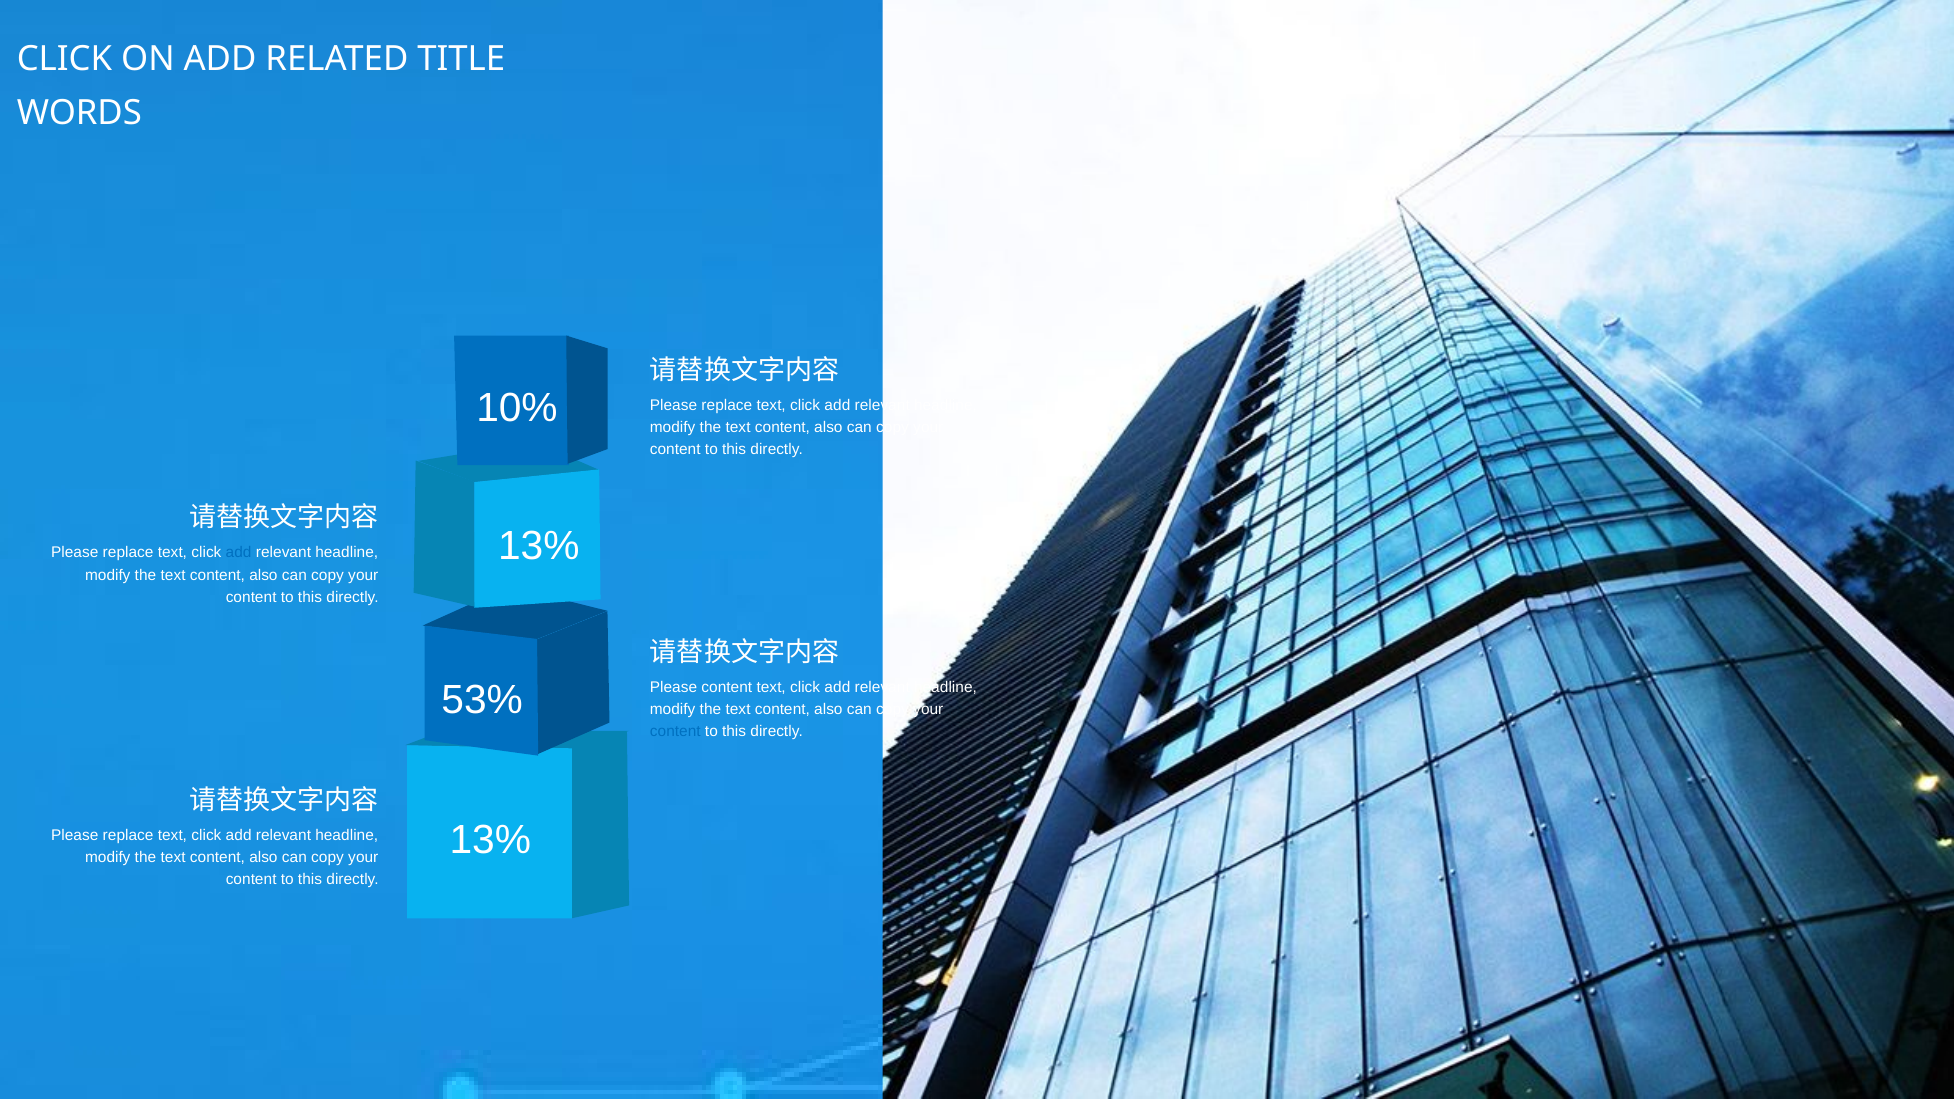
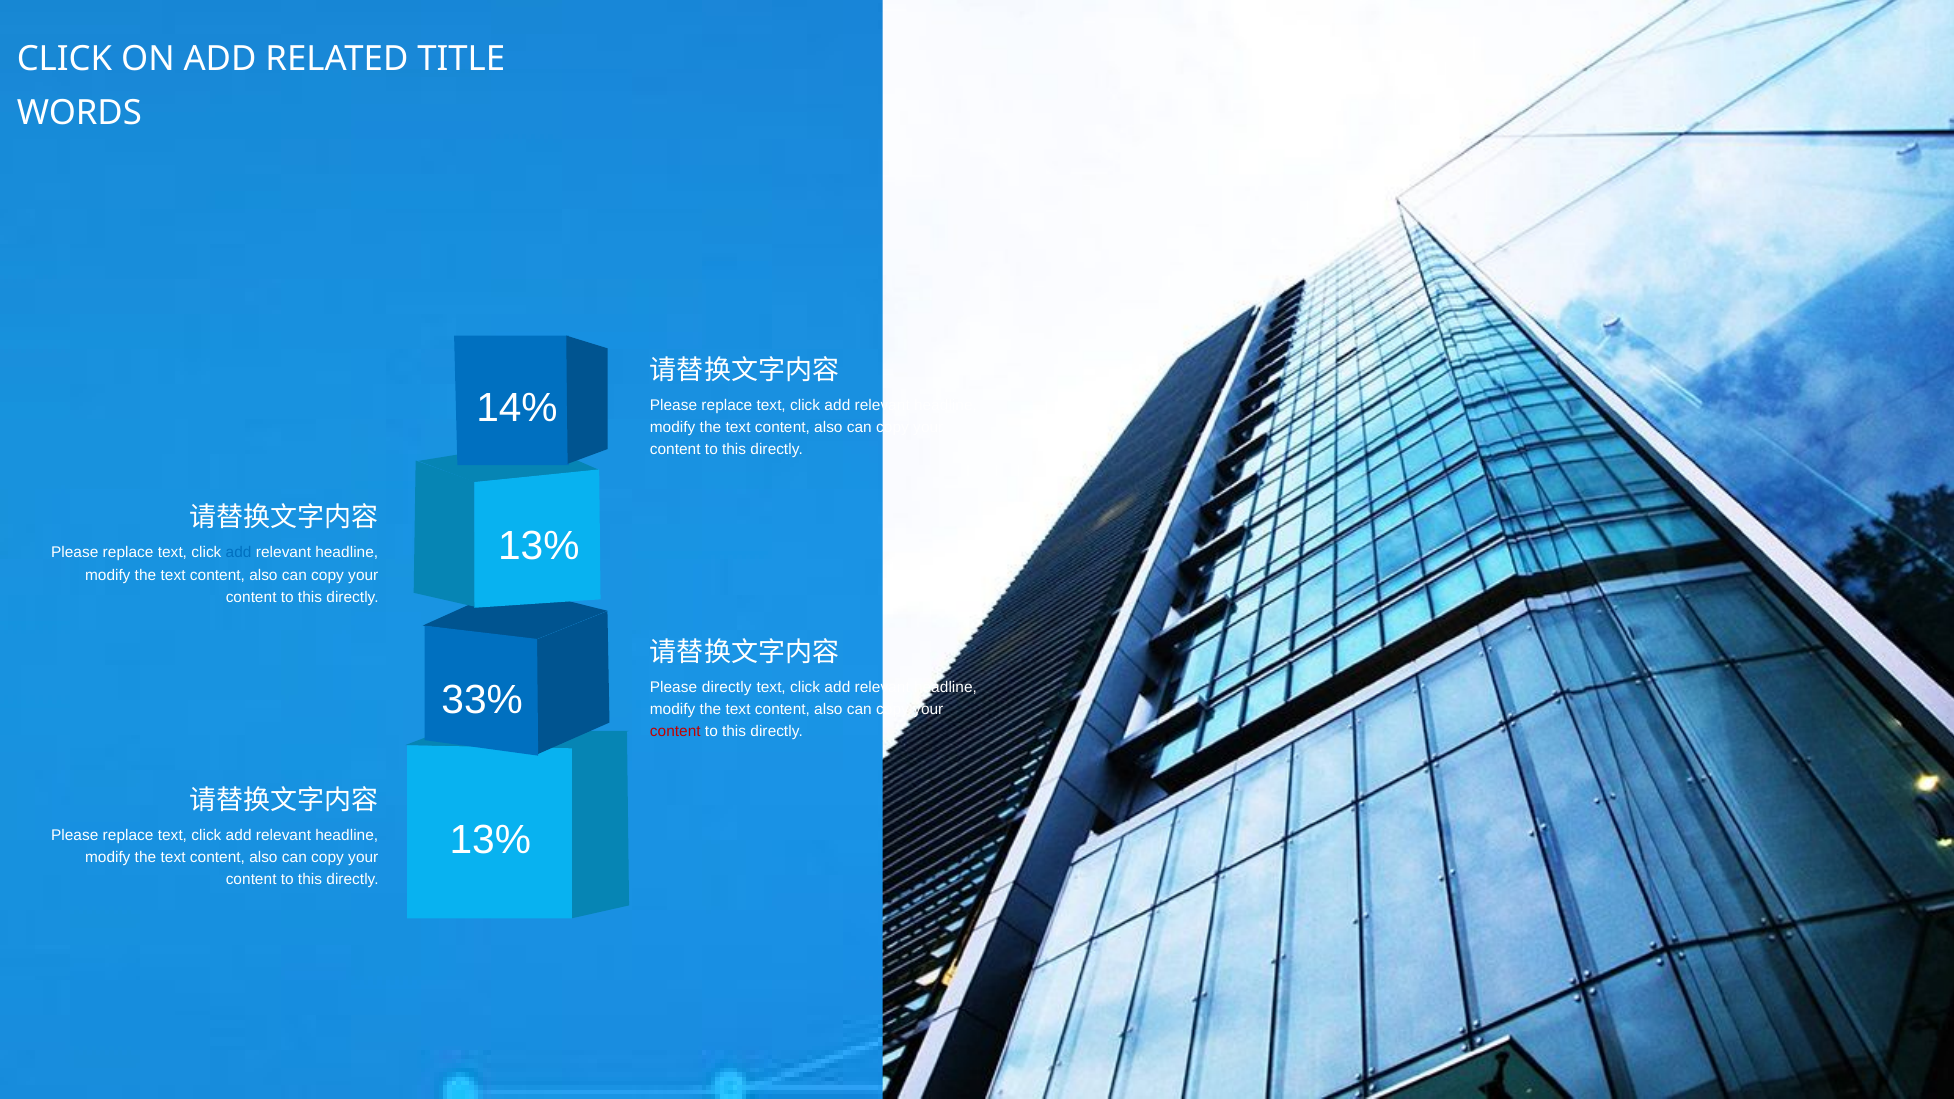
10%: 10% -> 14% (517, 408)
Please content: content -> directly (727, 687)
53%: 53% -> 33% (482, 701)
content colour: blue -> red (675, 732)
